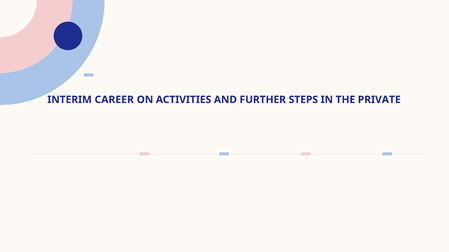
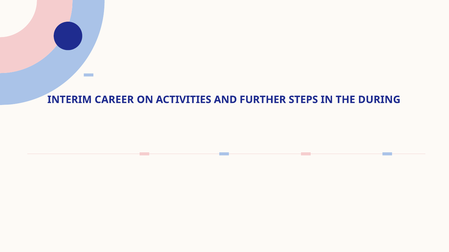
PRIVATE: PRIVATE -> DURING (379, 100)
